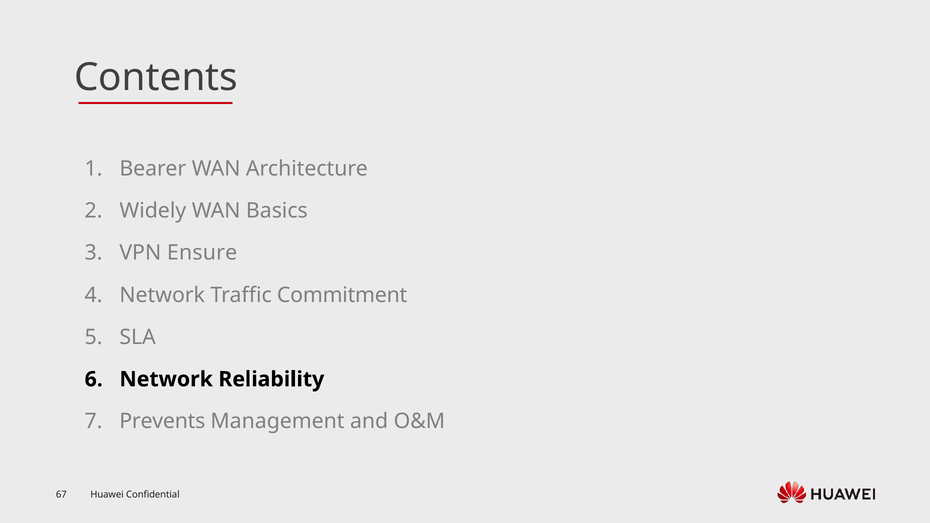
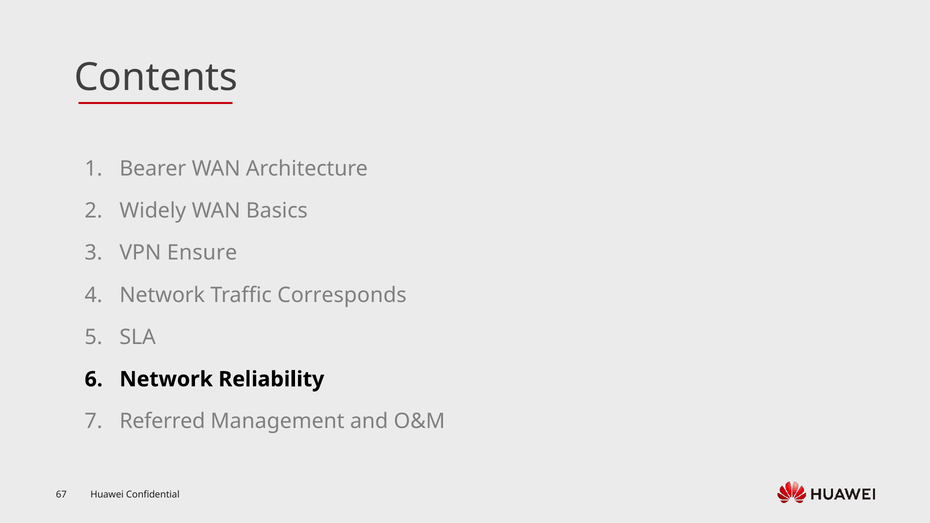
Commitment: Commitment -> Corresponds (342, 295)
Prevents: Prevents -> Referred (162, 422)
